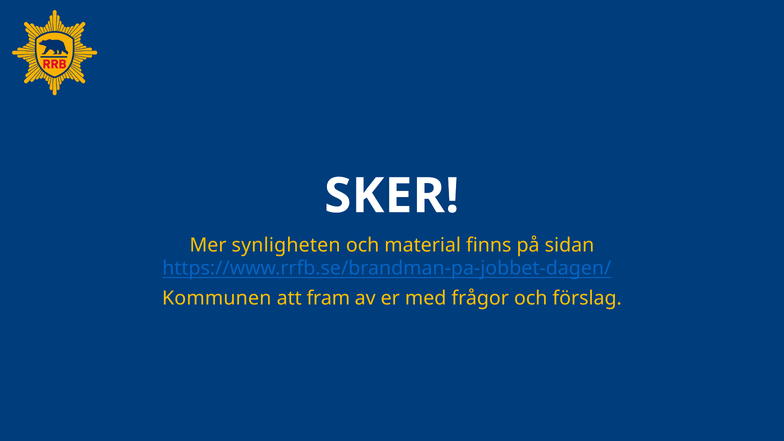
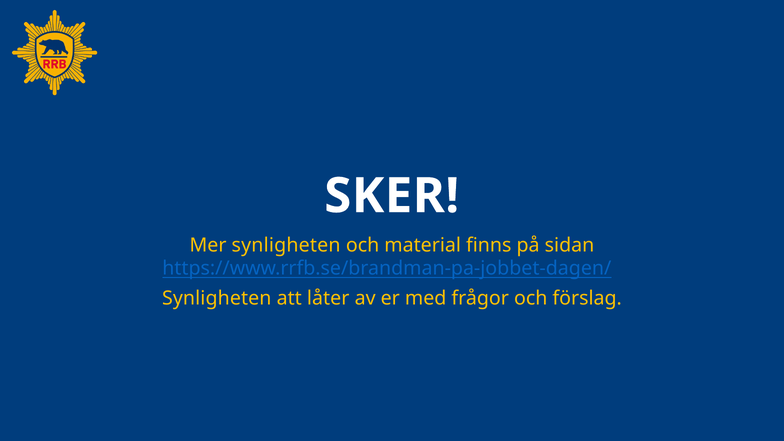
Kommunen: Kommunen -> Synligheten (217, 298)
fram: fram -> låter (328, 298)
